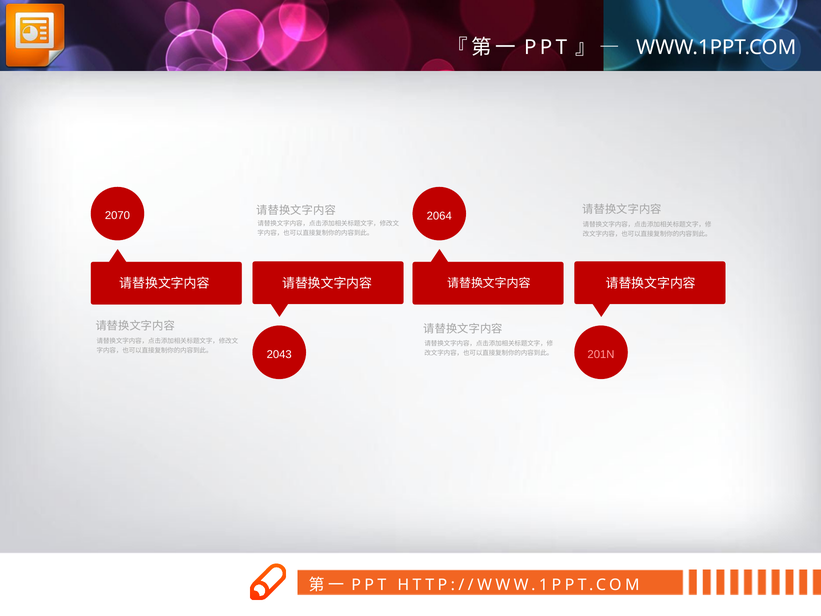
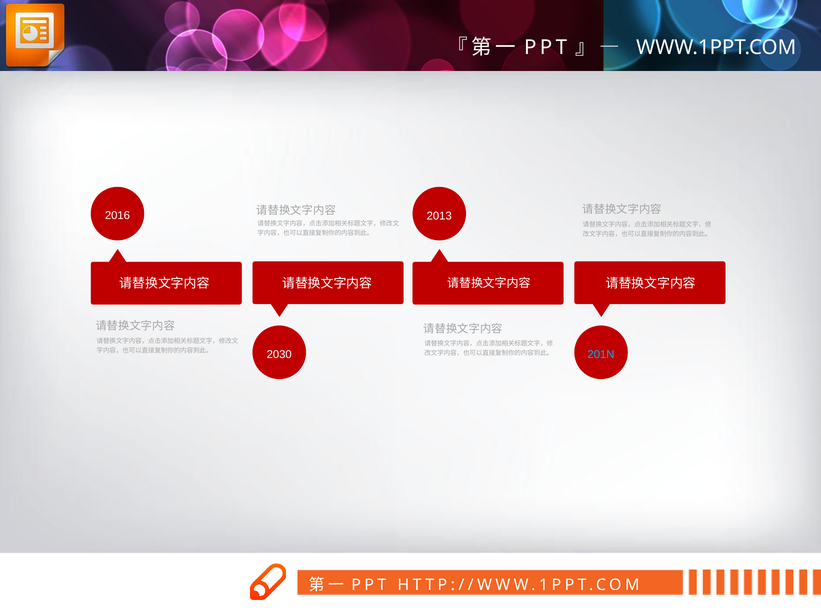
2070: 2070 -> 2016 (117, 216)
2064: 2064 -> 2013 (439, 216)
2043: 2043 -> 2030 (279, 354)
201N colour: pink -> light blue (601, 354)
